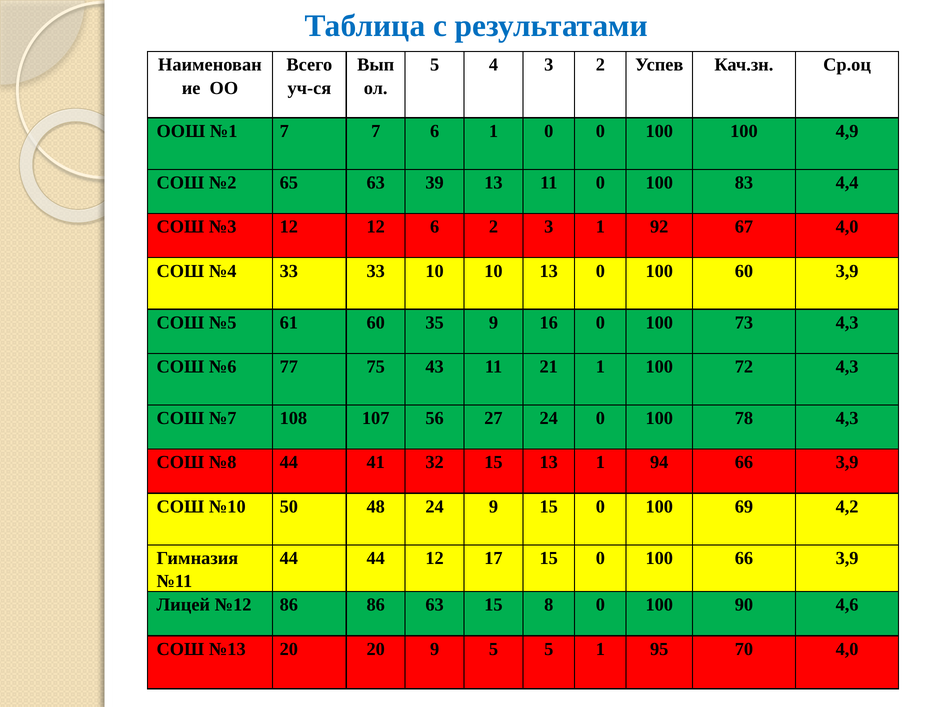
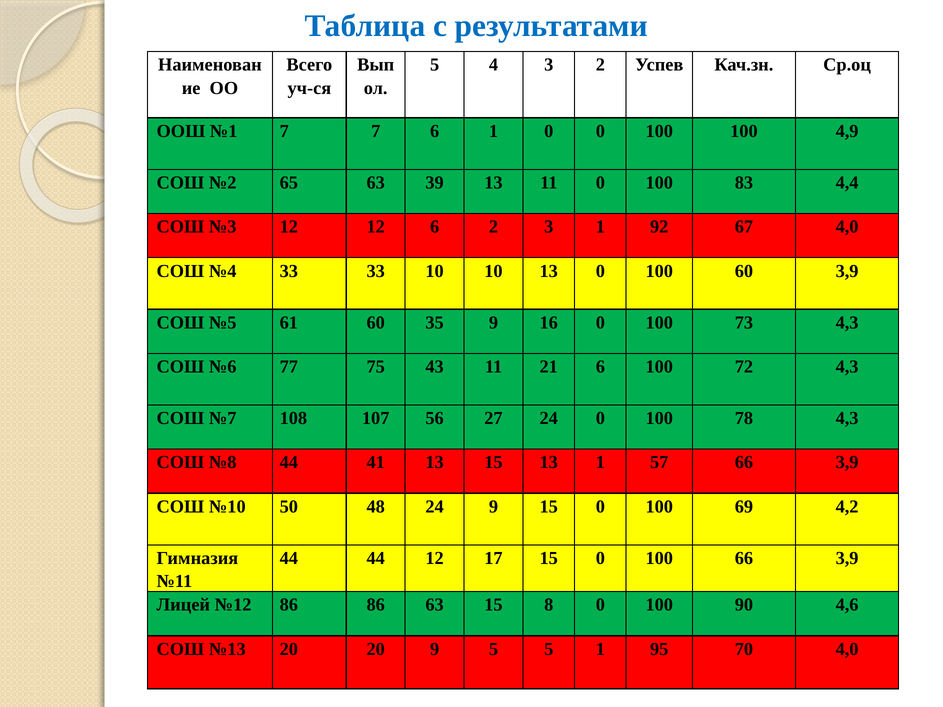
21 1: 1 -> 6 (600, 367)
41 32: 32 -> 13 (435, 463)
94: 94 -> 57 (659, 463)
